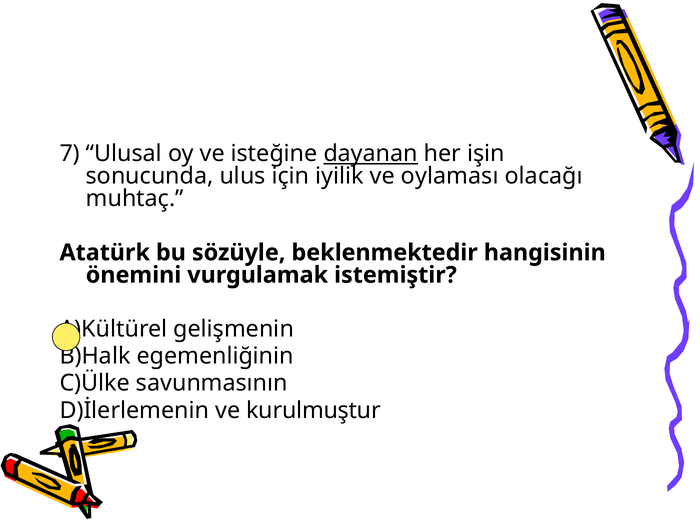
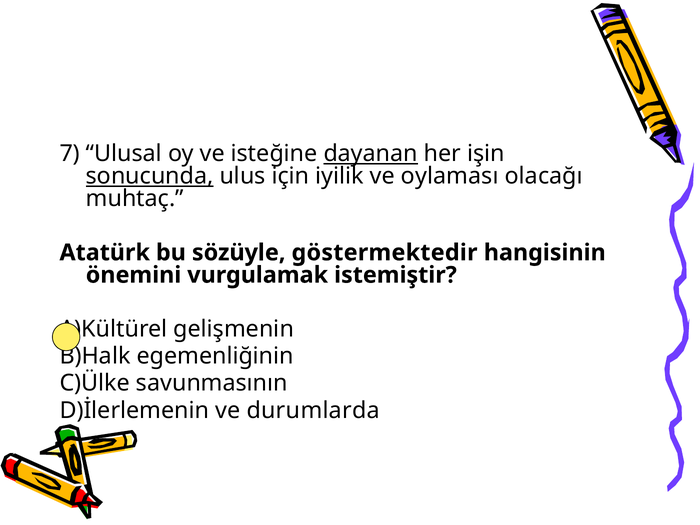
sonucunda underline: none -> present (150, 176)
beklenmektedir: beklenmektedir -> göstermektedir (385, 253)
kurulmuştur: kurulmuştur -> durumlarda (313, 410)
